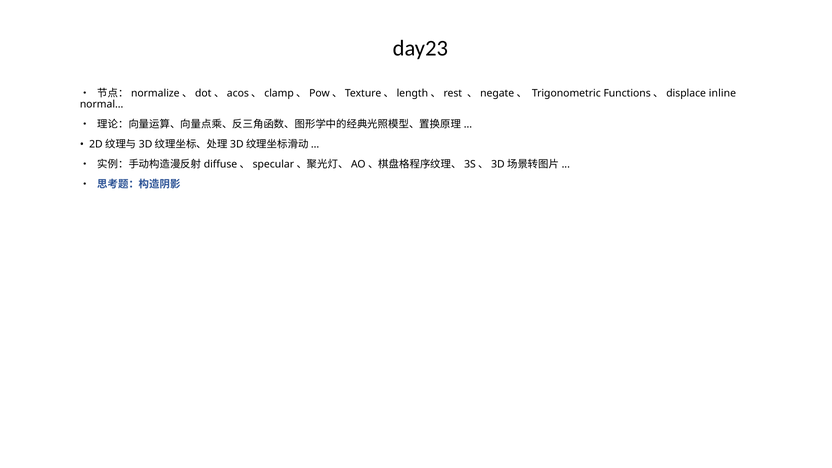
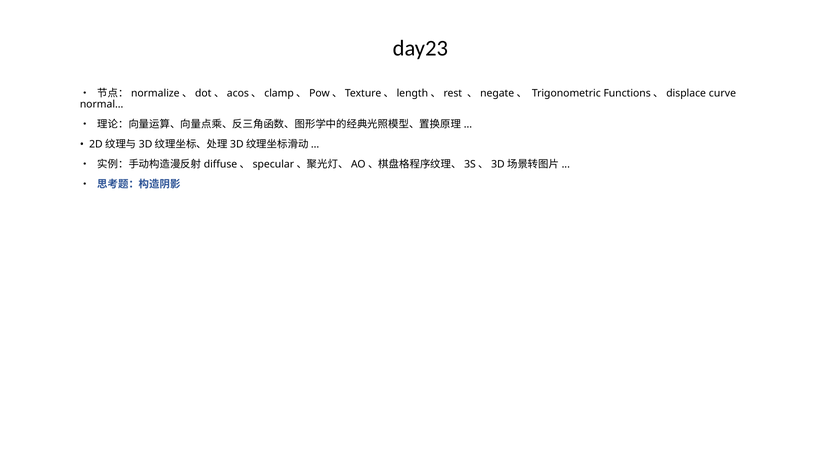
inline: inline -> curve (722, 93)
